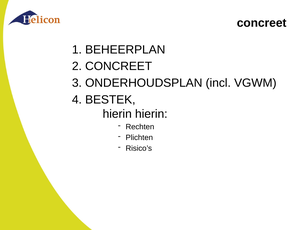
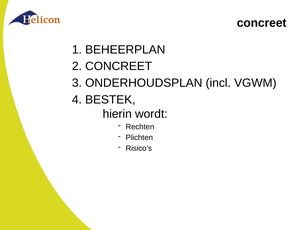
hierin hierin: hierin -> wordt (151, 114)
